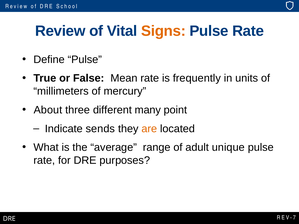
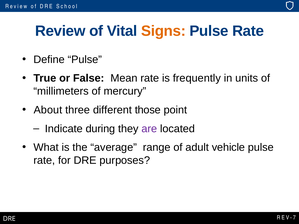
many: many -> those (148, 110)
sends: sends -> during (100, 129)
are colour: orange -> purple (149, 129)
unique: unique -> vehicle (228, 148)
